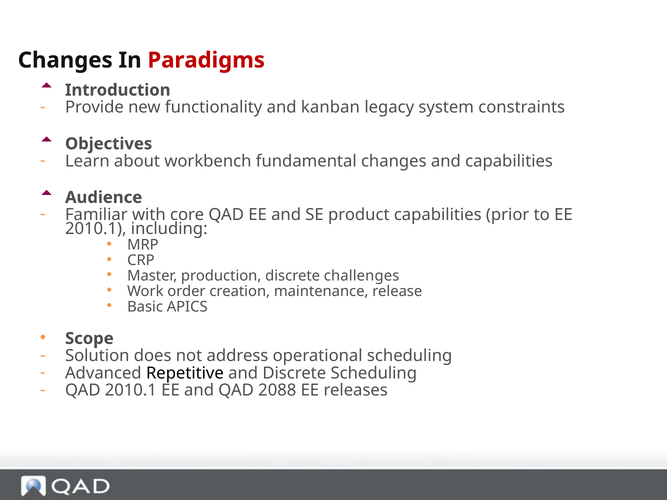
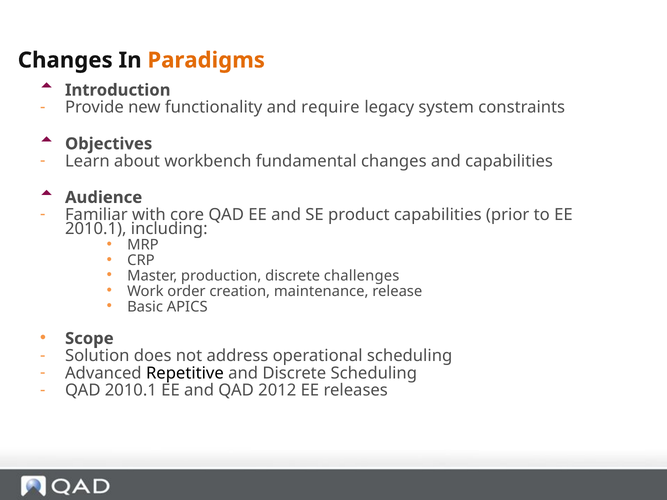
Paradigms colour: red -> orange (206, 60)
kanban: kanban -> require (330, 108)
2088: 2088 -> 2012 (277, 391)
